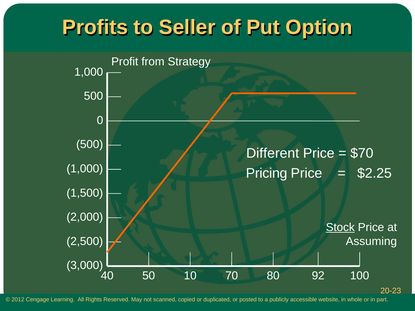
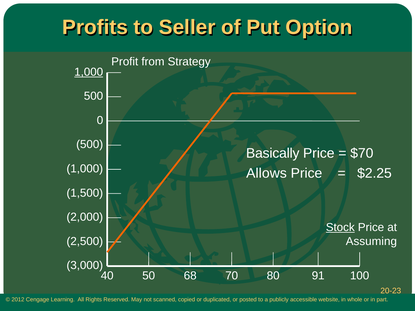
1,000 underline: none -> present (89, 72)
Different: Different -> Basically (273, 153)
Pricing: Pricing -> Allows (266, 174)
10: 10 -> 68 (190, 276)
92: 92 -> 91 (318, 276)
